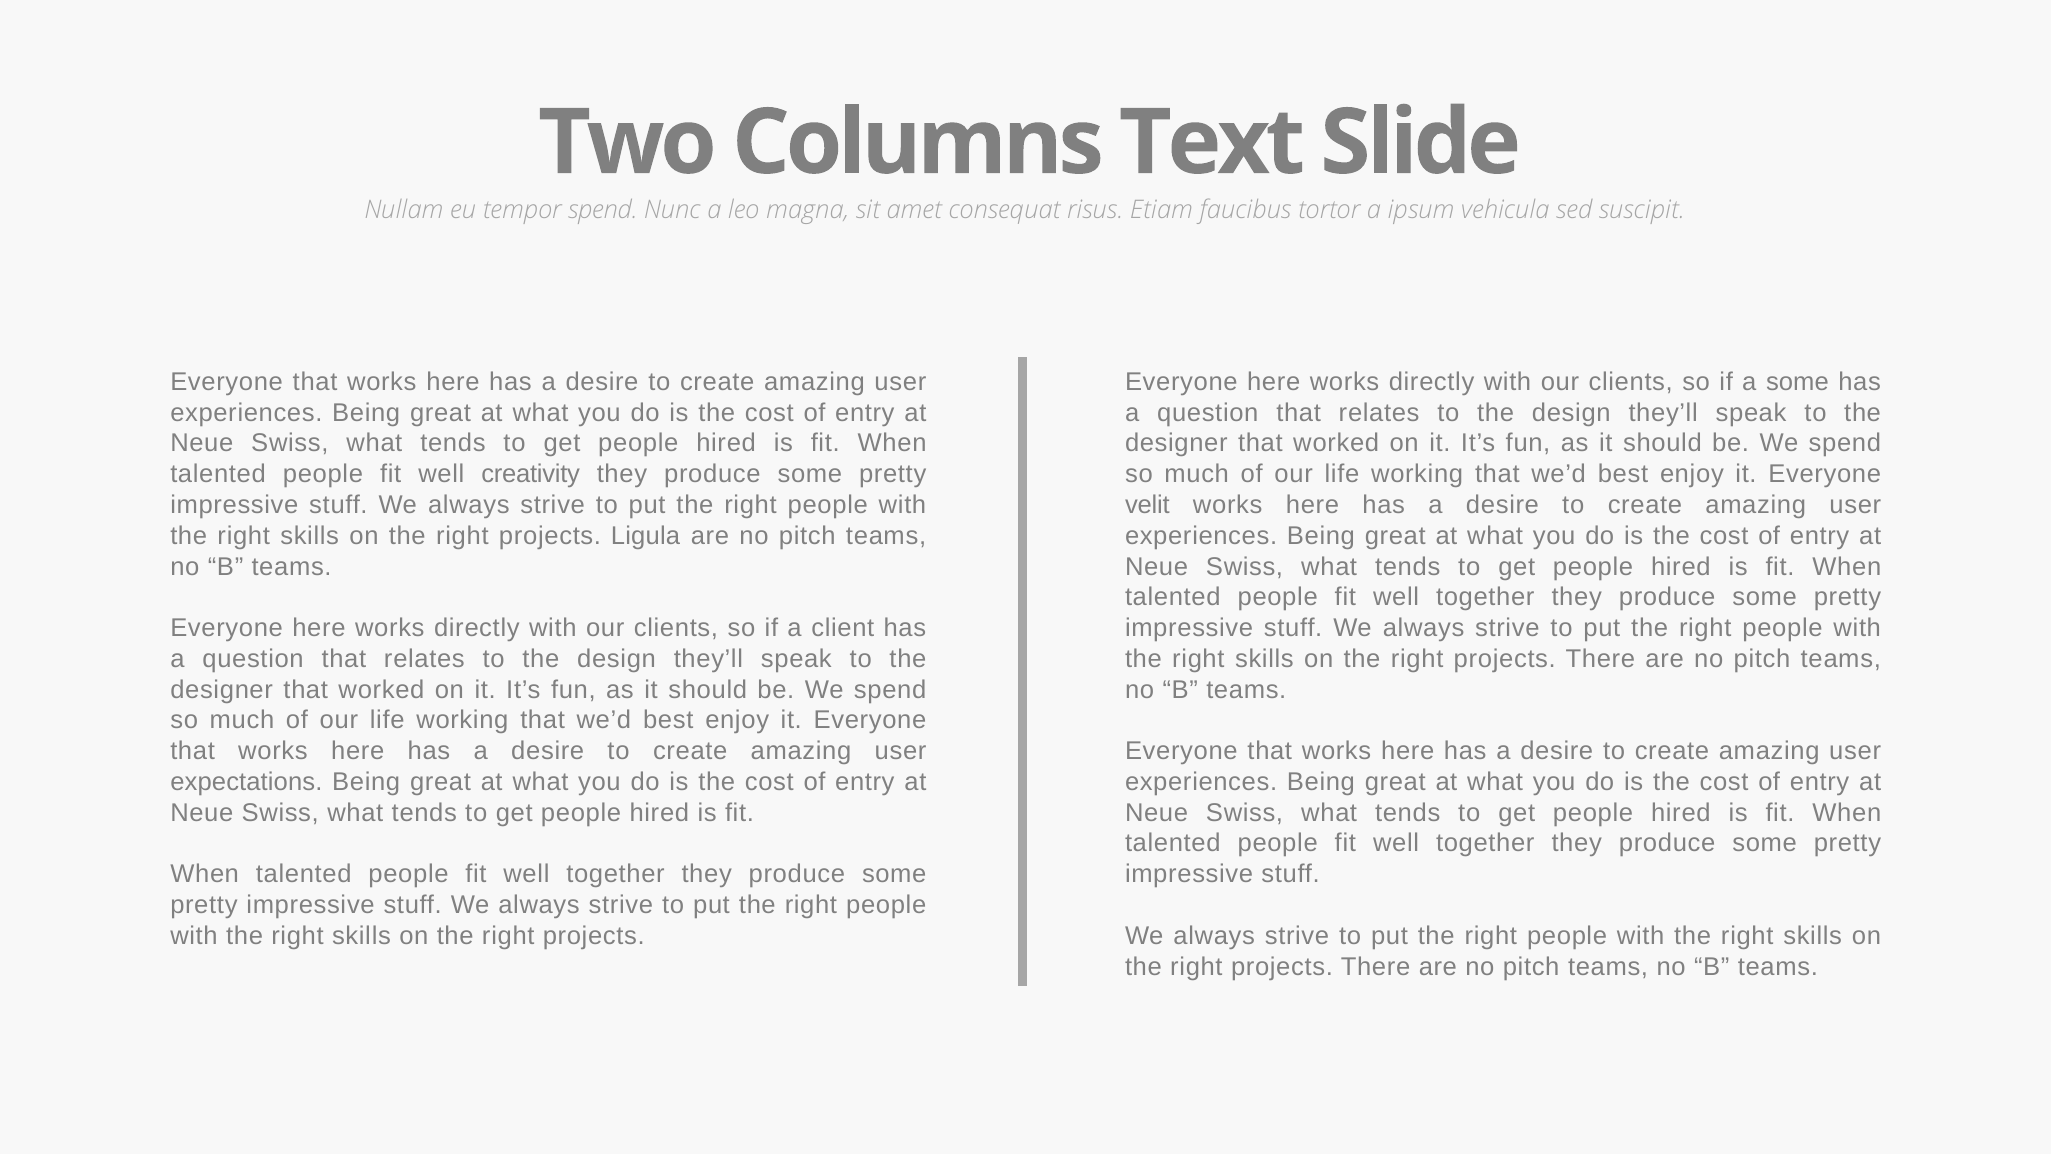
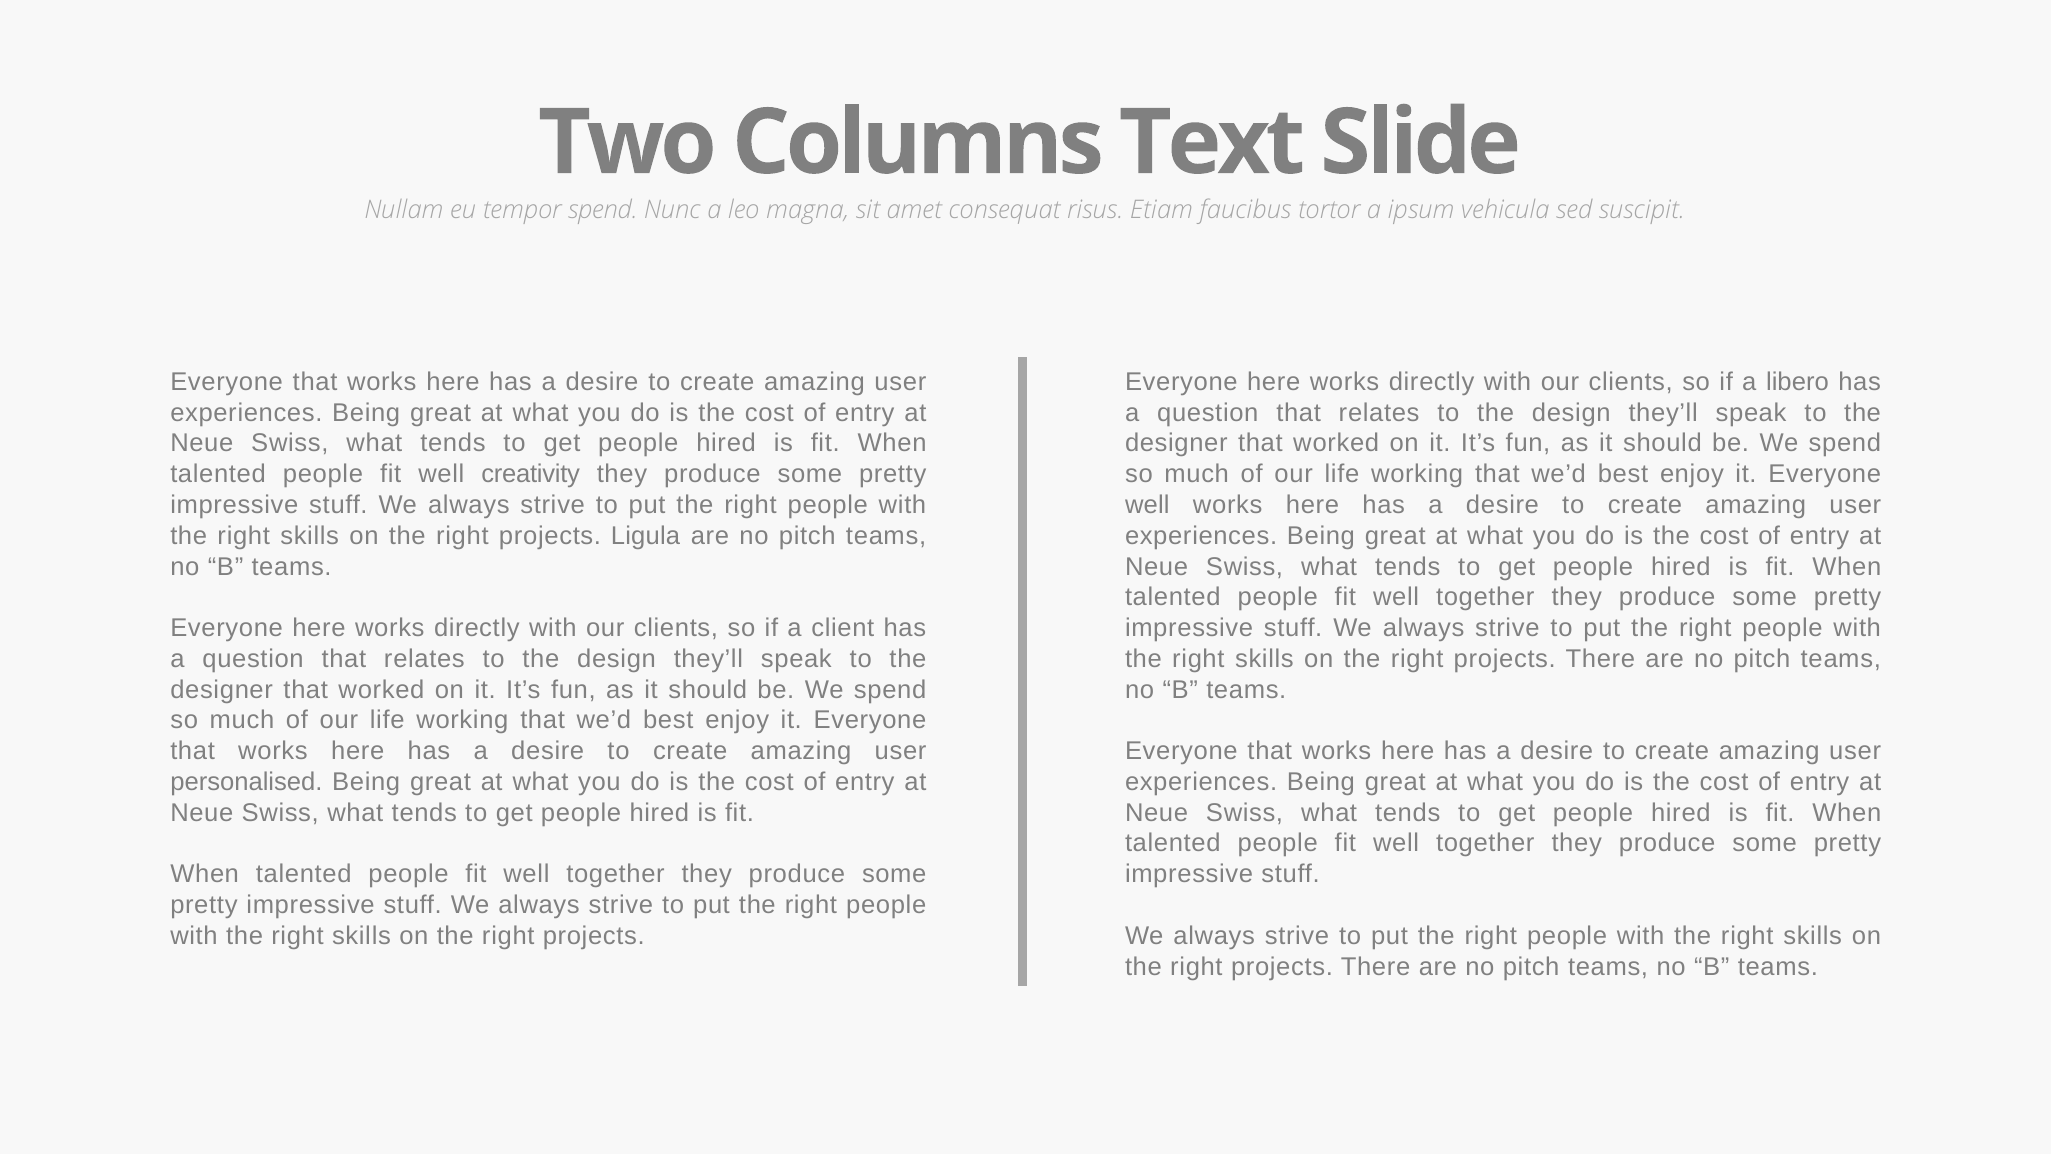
a some: some -> libero (1797, 382)
velit: velit -> well (1147, 505)
expectations: expectations -> personalised (246, 782)
